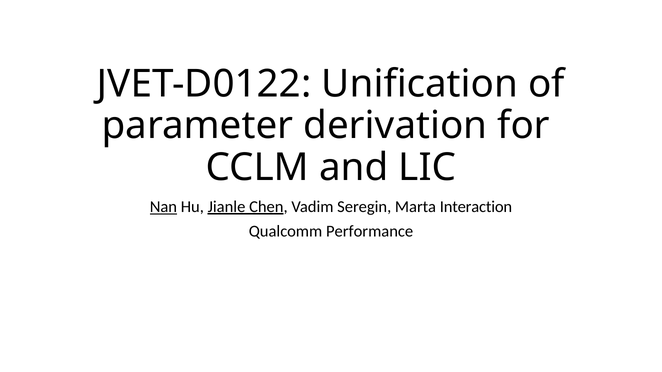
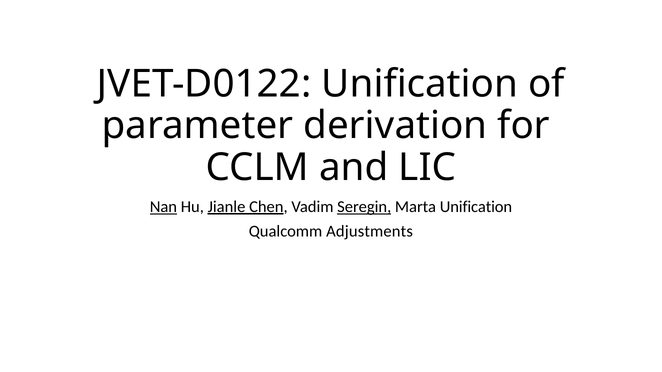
Seregin underline: none -> present (364, 207)
Marta Interaction: Interaction -> Unification (476, 207)
Performance: Performance -> Adjustments (370, 232)
